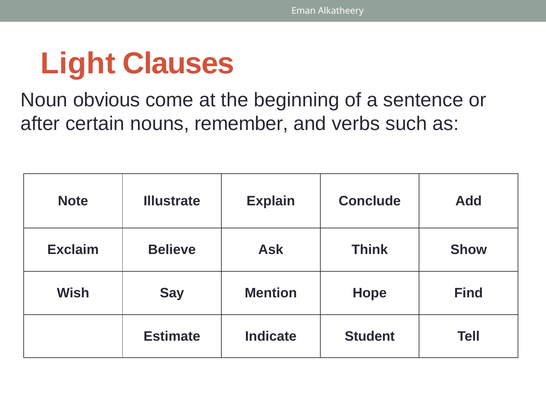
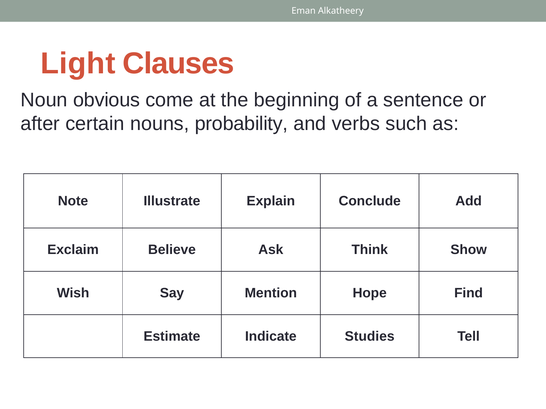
remember: remember -> probability (241, 124)
Student: Student -> Studies (370, 337)
